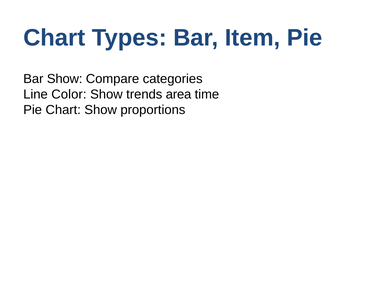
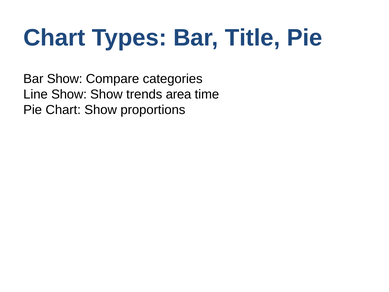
Item: Item -> Title (253, 38)
Line Color: Color -> Show (69, 94)
